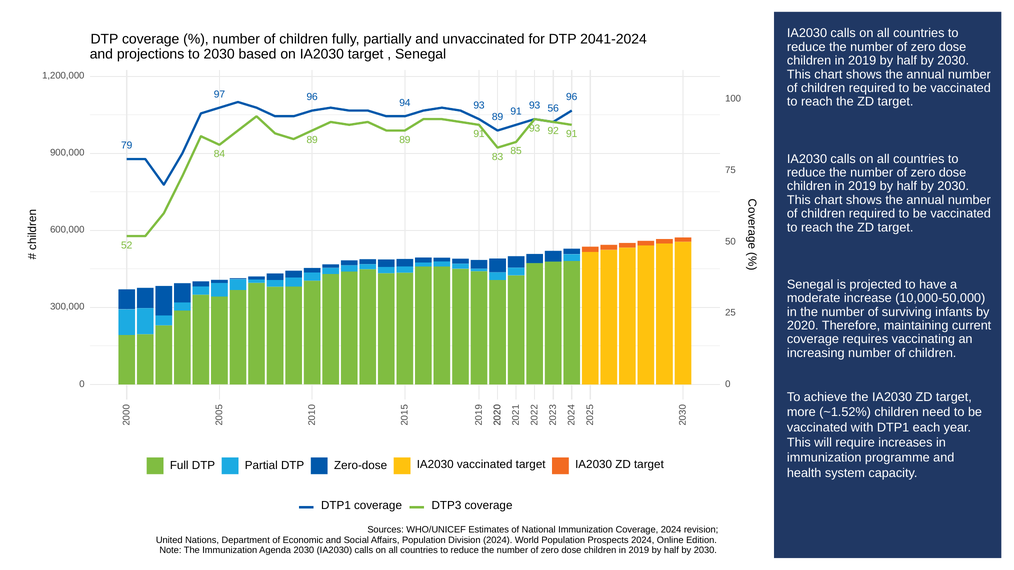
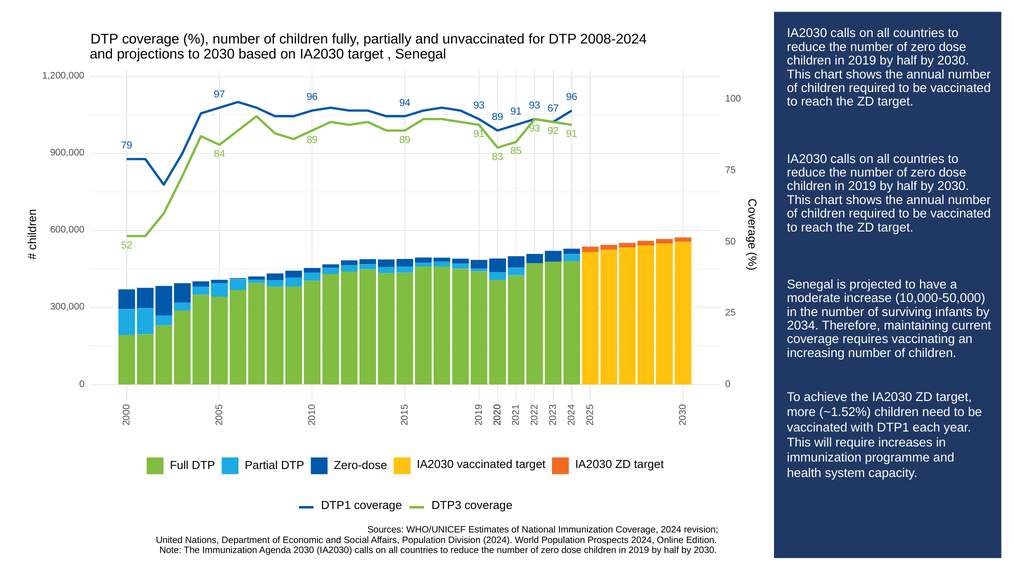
2041-2024: 2041-2024 -> 2008-2024 (613, 39)
56: 56 -> 67 (553, 109)
2020: 2020 -> 2034 (803, 326)
